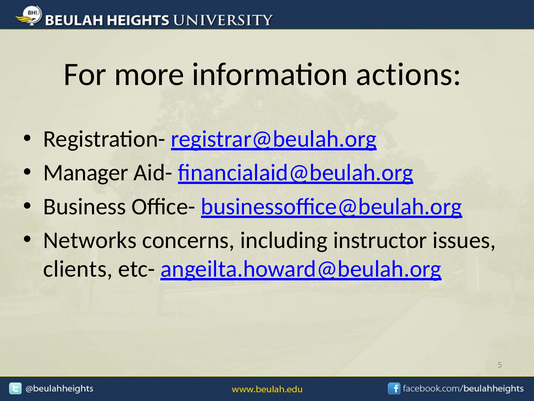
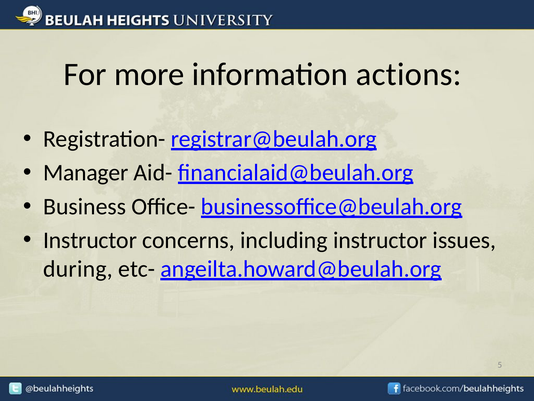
Networks: Networks -> Instructor (90, 240)
clients: clients -> during (78, 269)
